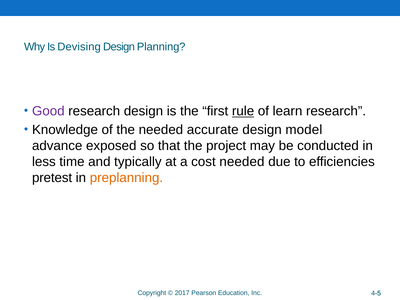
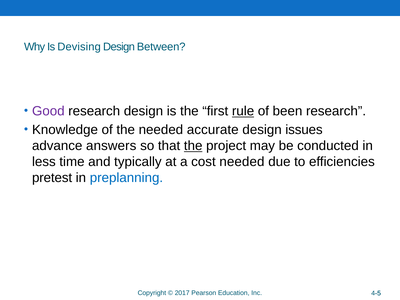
Planning: Planning -> Between (161, 47)
learn: learn -> been (288, 111)
model: model -> issues (304, 130)
exposed: exposed -> answers (111, 146)
the underline: none -> present (193, 146)
preplanning colour: orange -> blue (126, 178)
